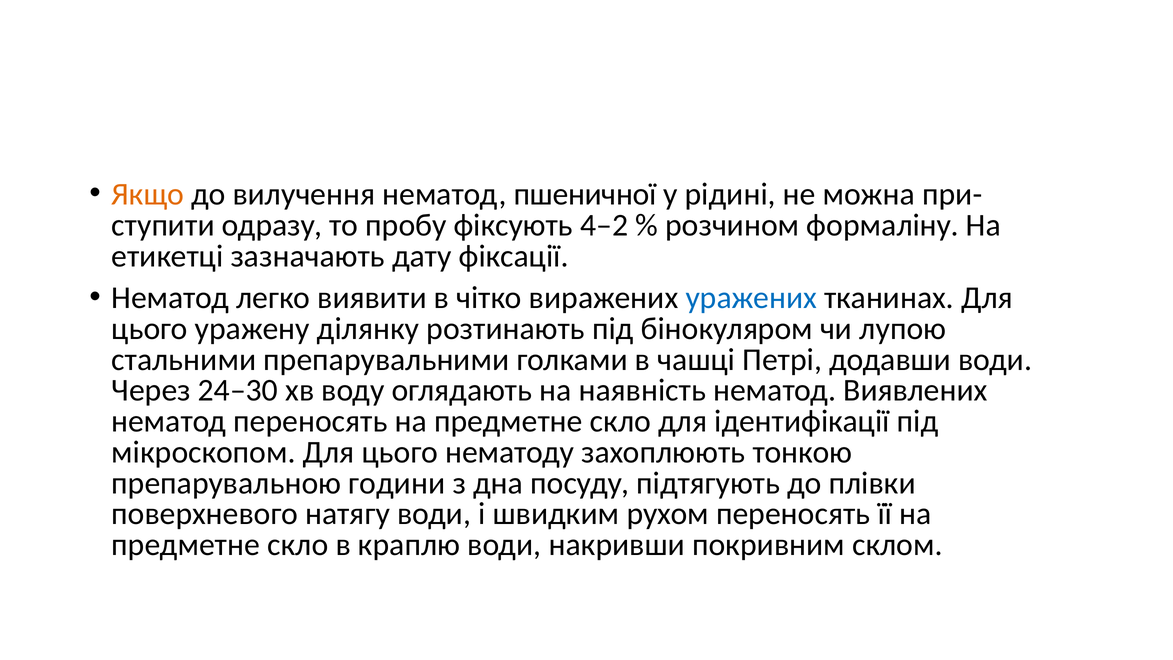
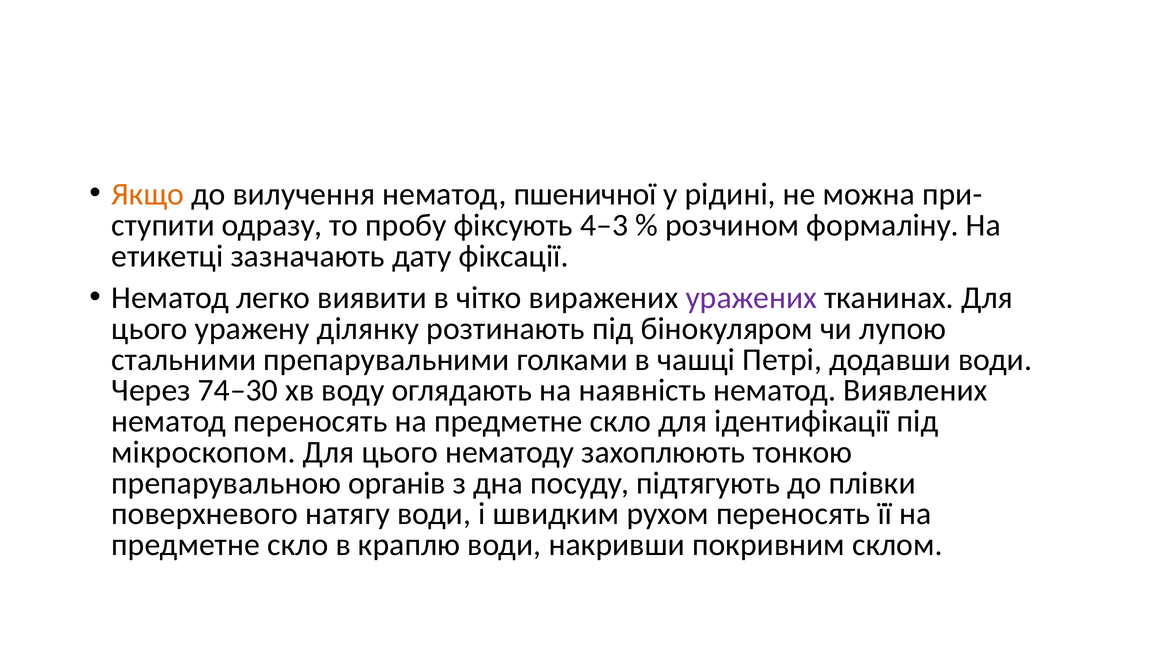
4–2: 4–2 -> 4–3 (604, 225)
уражених colour: blue -> purple (751, 298)
24–30: 24–30 -> 74–30 (238, 390)
години: години -> органів (397, 483)
